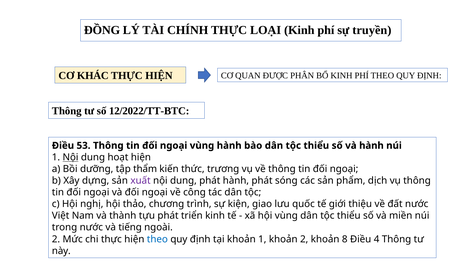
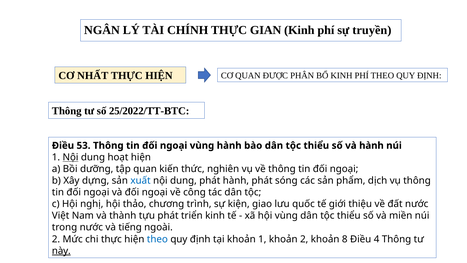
ĐỒNG: ĐỒNG -> NGÂN (102, 30)
LOẠI: LOẠI -> GIAN (266, 30)
KHÁC: KHÁC -> NHẤT (93, 76)
12/2022/TT-BTC: 12/2022/TT-BTC -> 25/2022/TT-BTC (149, 111)
tập thẩm: thẩm -> quan (145, 169)
trương: trương -> nghiên (223, 169)
xuất colour: purple -> blue (141, 180)
này underline: none -> present (61, 251)
